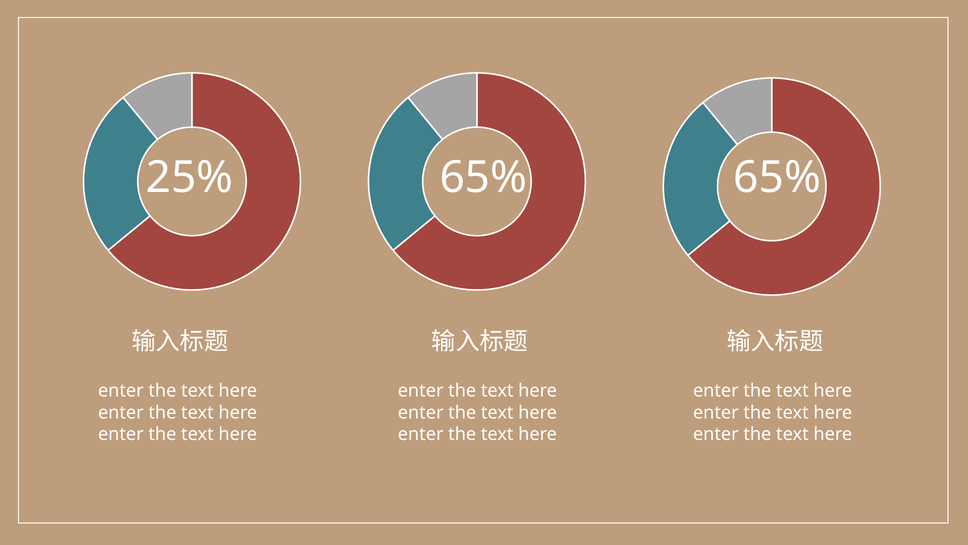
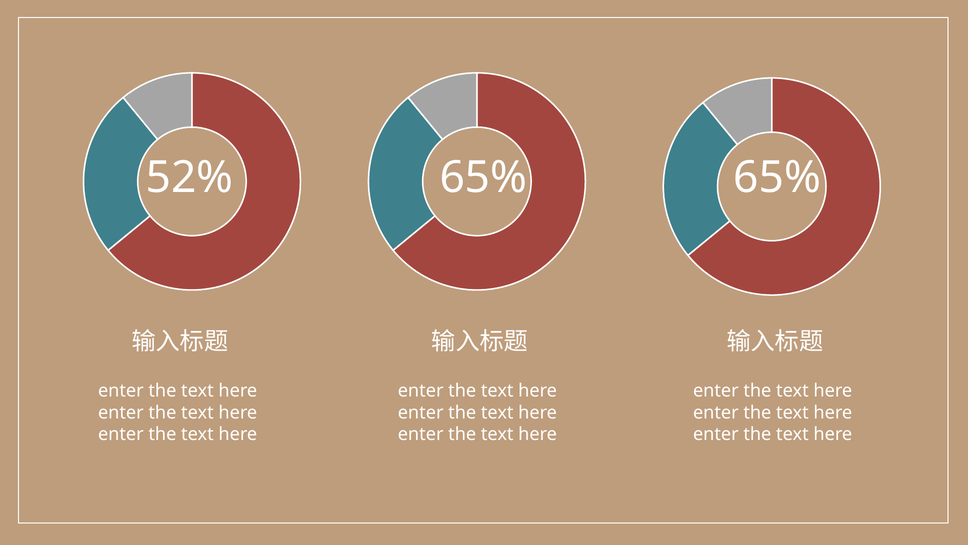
25%: 25% -> 52% (190, 177)
